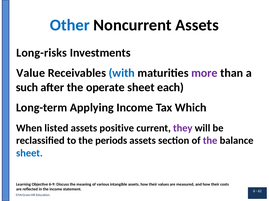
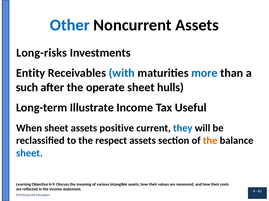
Value: Value -> Entity (31, 73)
more colour: purple -> blue (204, 73)
each: each -> hulls (170, 88)
Applying: Applying -> Illustrate (92, 108)
Which: Which -> Useful (191, 108)
When listed: listed -> sheet (56, 128)
they colour: purple -> blue (183, 128)
periods: periods -> respect (111, 141)
the colour: purple -> orange (210, 141)
